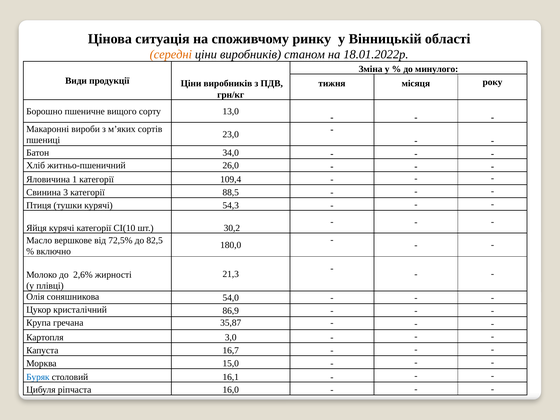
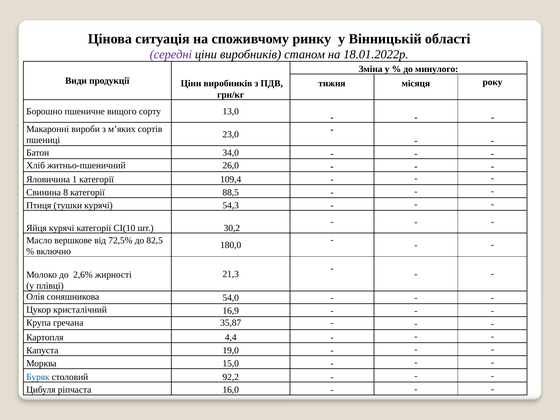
середні colour: orange -> purple (171, 54)
3: 3 -> 8 (66, 192)
86,9: 86,9 -> 16,9 (231, 311)
3,0: 3,0 -> 4,4 (231, 338)
16,7: 16,7 -> 19,0 (231, 350)
16,1: 16,1 -> 92,2 (231, 377)
